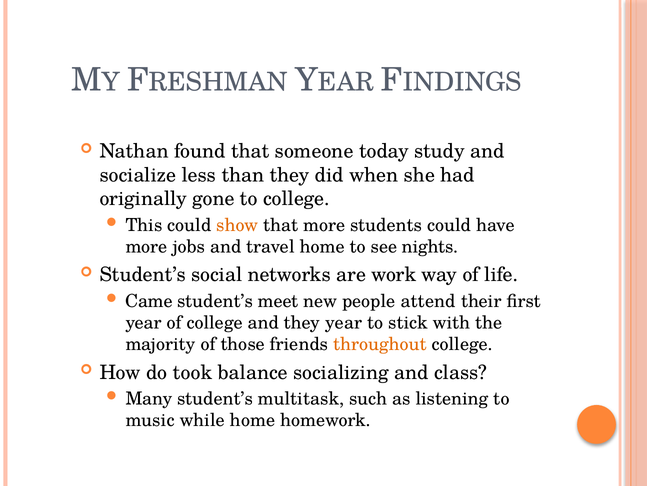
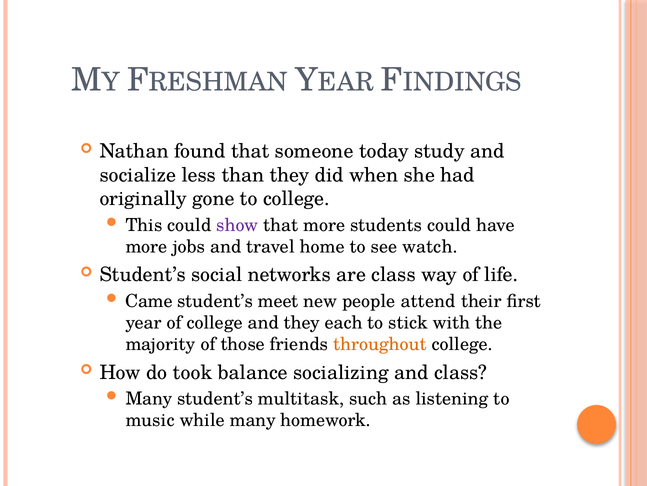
show colour: orange -> purple (237, 225)
nights: nights -> watch (430, 246)
are work: work -> class (394, 274)
they year: year -> each (344, 322)
while home: home -> many (253, 420)
